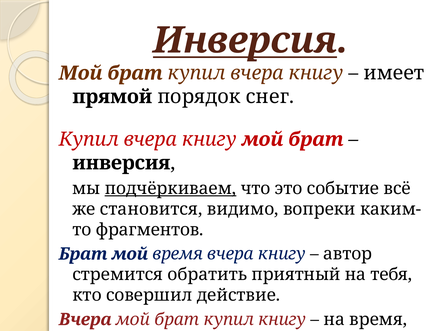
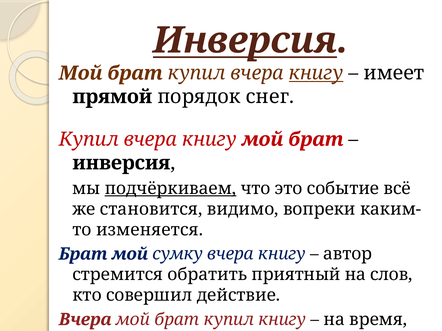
книгу underline: none -> present (316, 73)
фрагментов: фрагментов -> изменяется (150, 230)
мой время: время -> сумку (178, 254)
тебя: тебя -> слов (391, 275)
